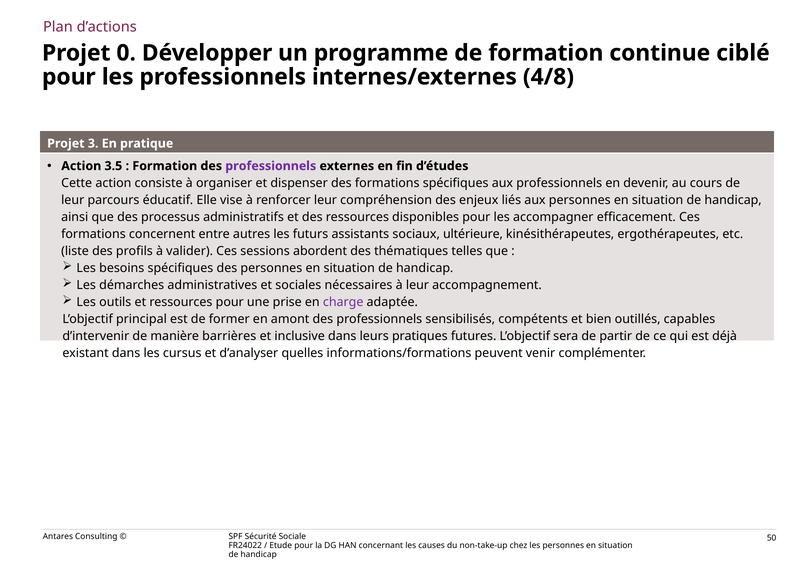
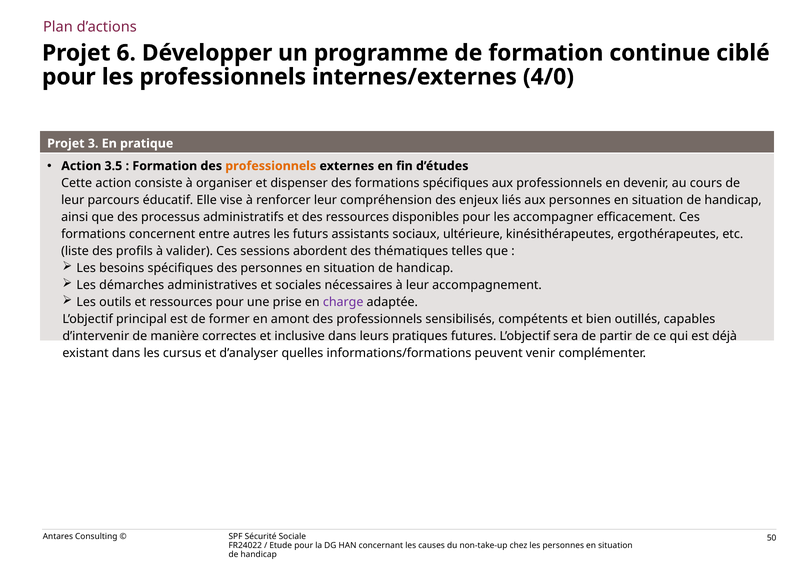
0: 0 -> 6 (126, 53)
4/8: 4/8 -> 4/0 (548, 77)
professionnels colour: purple -> orange (271, 166)
barrières: barrières -> correctes (229, 336)
